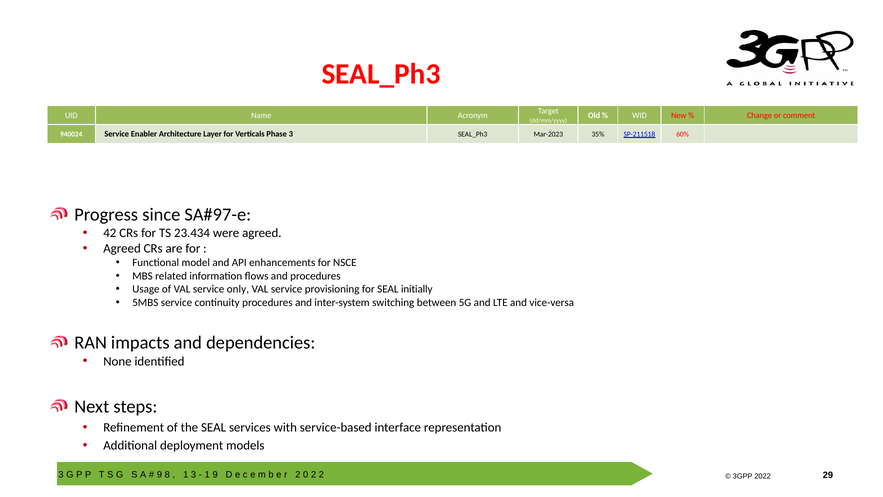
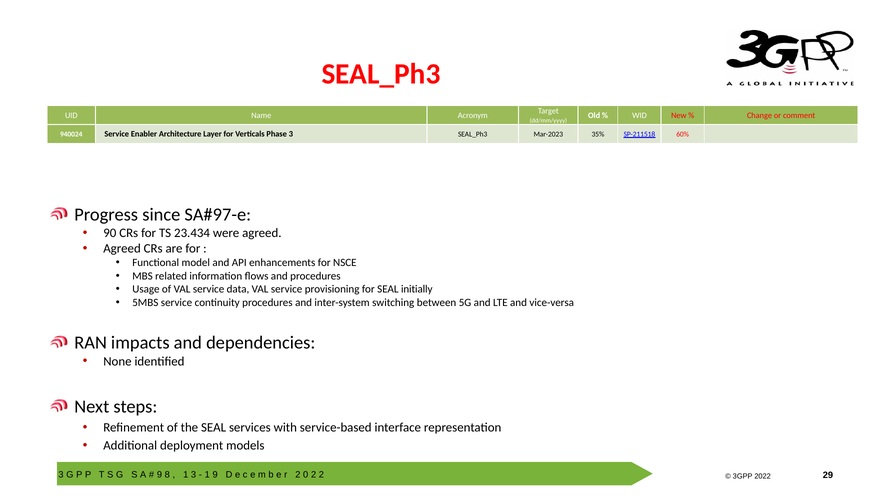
42: 42 -> 90 (110, 233)
only: only -> data (238, 289)
